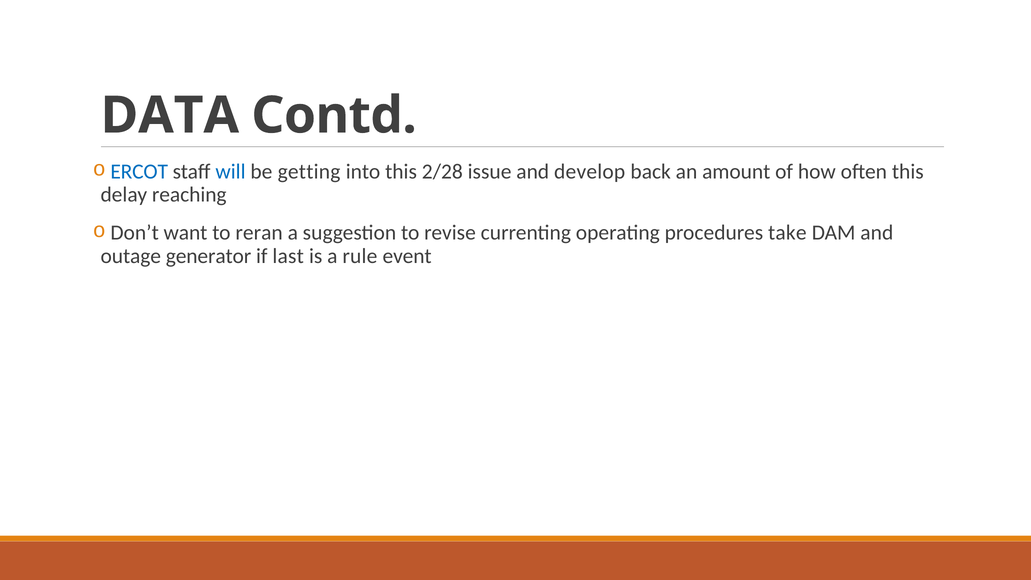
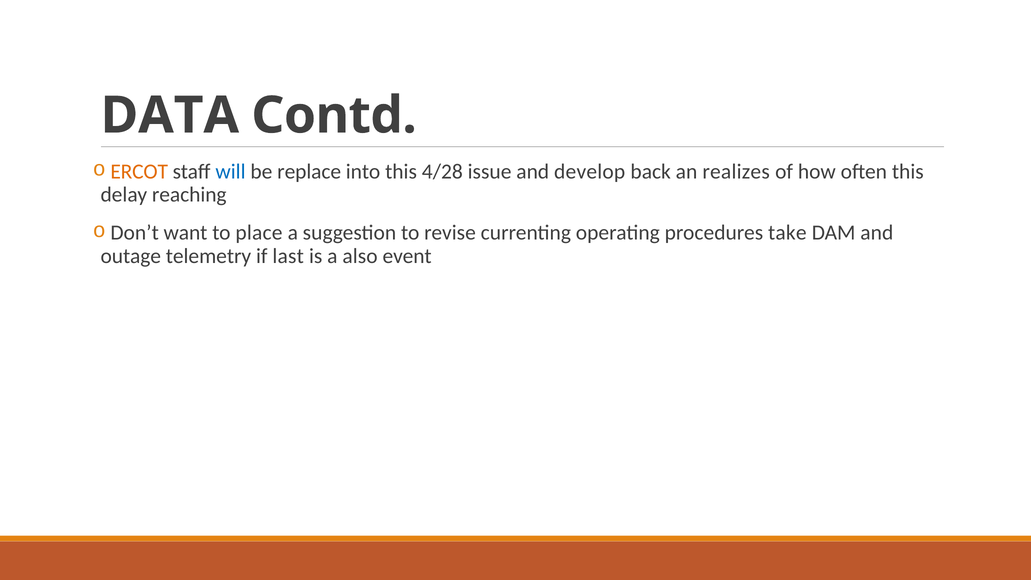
ERCOT colour: blue -> orange (139, 171)
getting: getting -> replace (309, 171)
2/28: 2/28 -> 4/28 (442, 171)
amount: amount -> realizes (736, 171)
reran: reran -> place (259, 233)
generator: generator -> telemetry (209, 256)
rule: rule -> also (360, 256)
